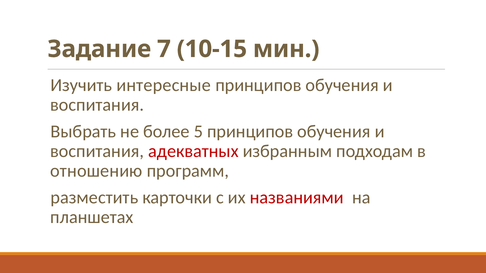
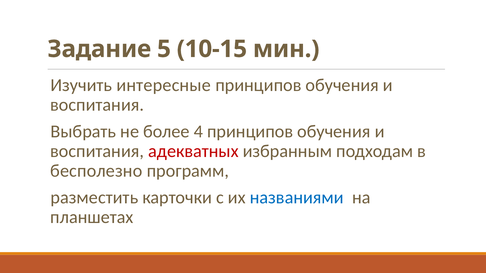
7: 7 -> 5 (164, 49)
5: 5 -> 4 (198, 132)
отношению: отношению -> бесполезно (96, 171)
названиями colour: red -> blue (297, 198)
